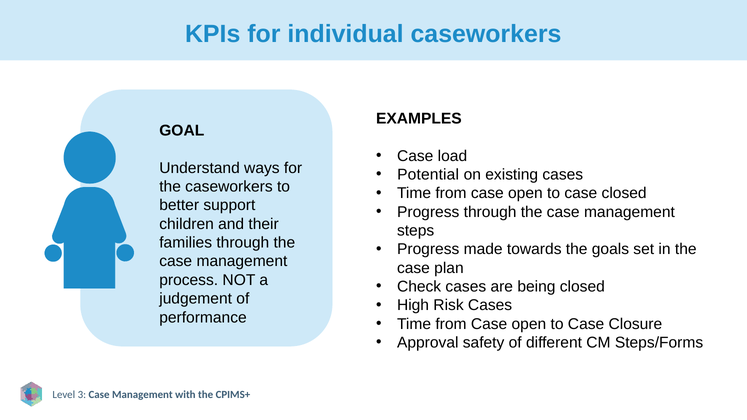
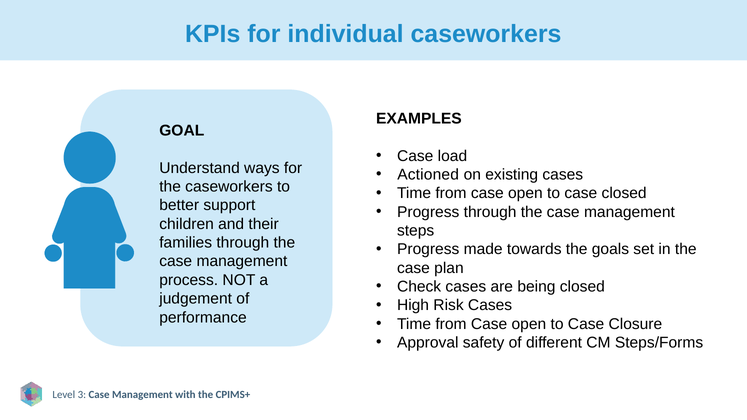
Potential: Potential -> Actioned (428, 175)
